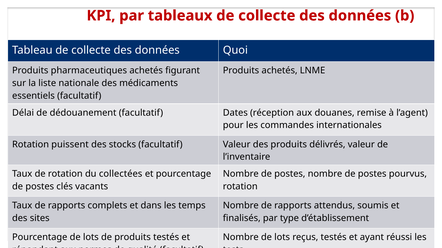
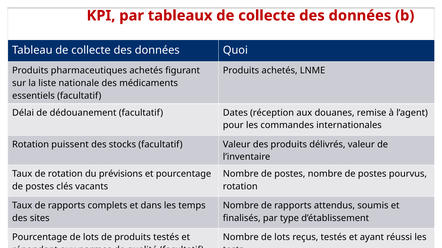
collectées: collectées -> prévisions (121, 174)
